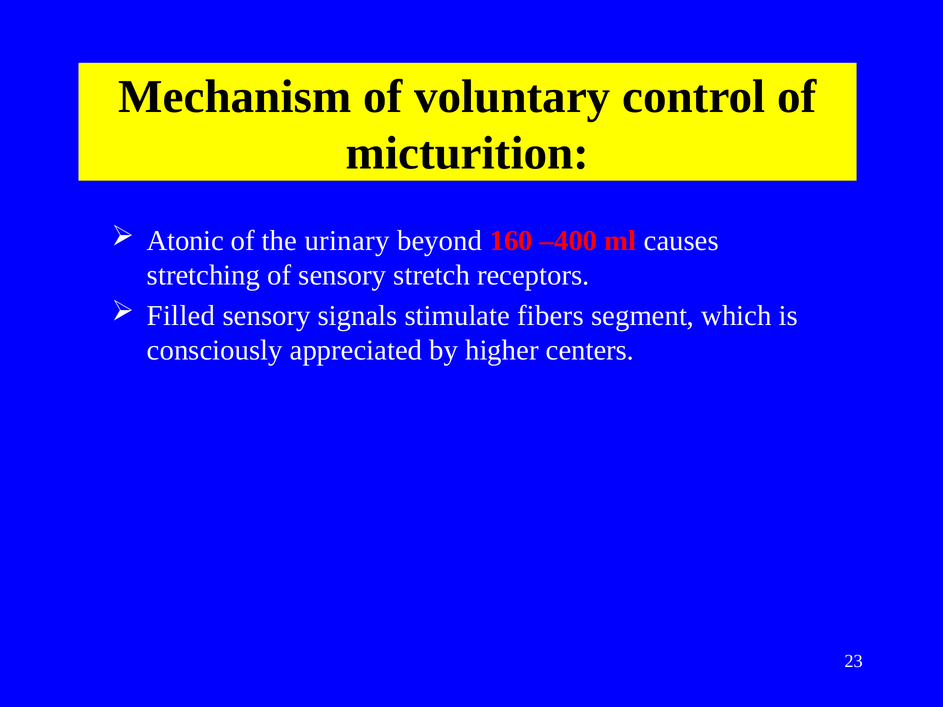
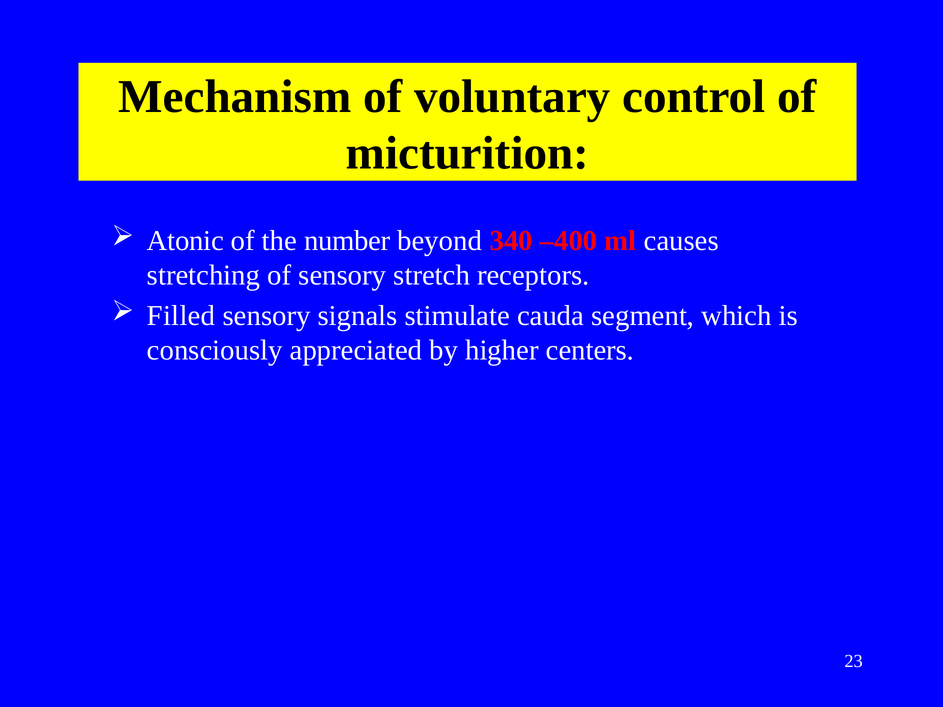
urinary: urinary -> number (347, 241)
160: 160 -> 340 (511, 241)
fibers: fibers -> cauda (551, 316)
